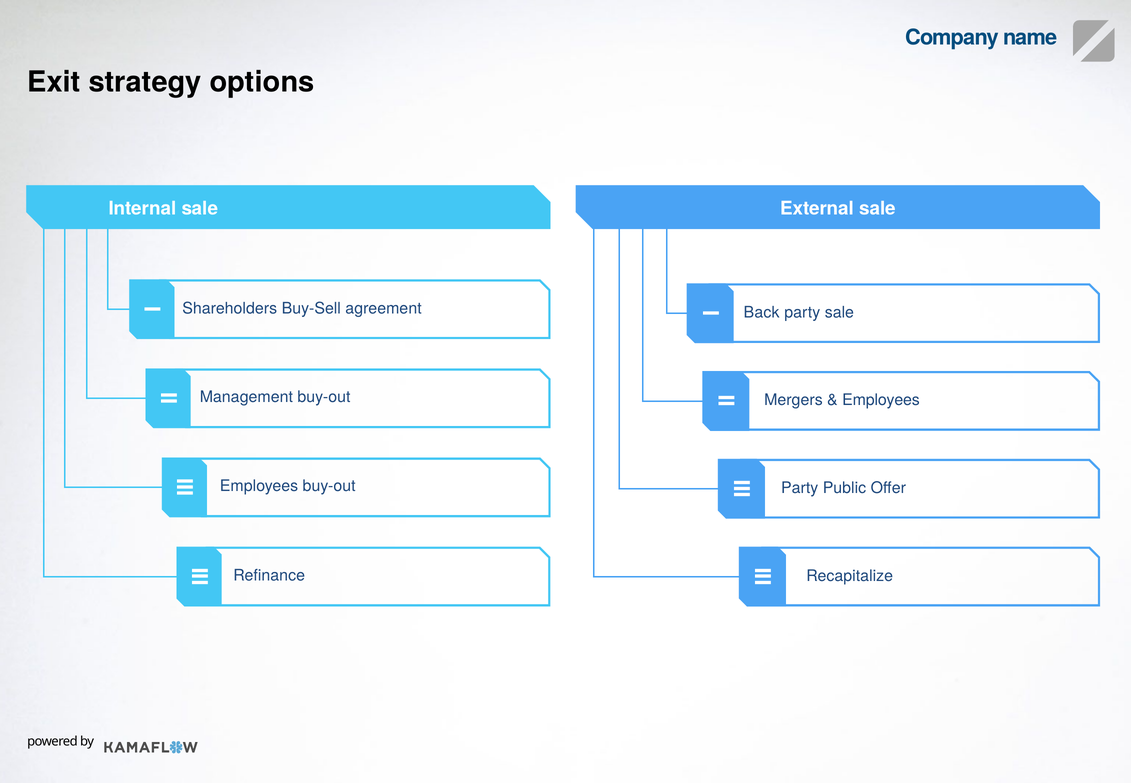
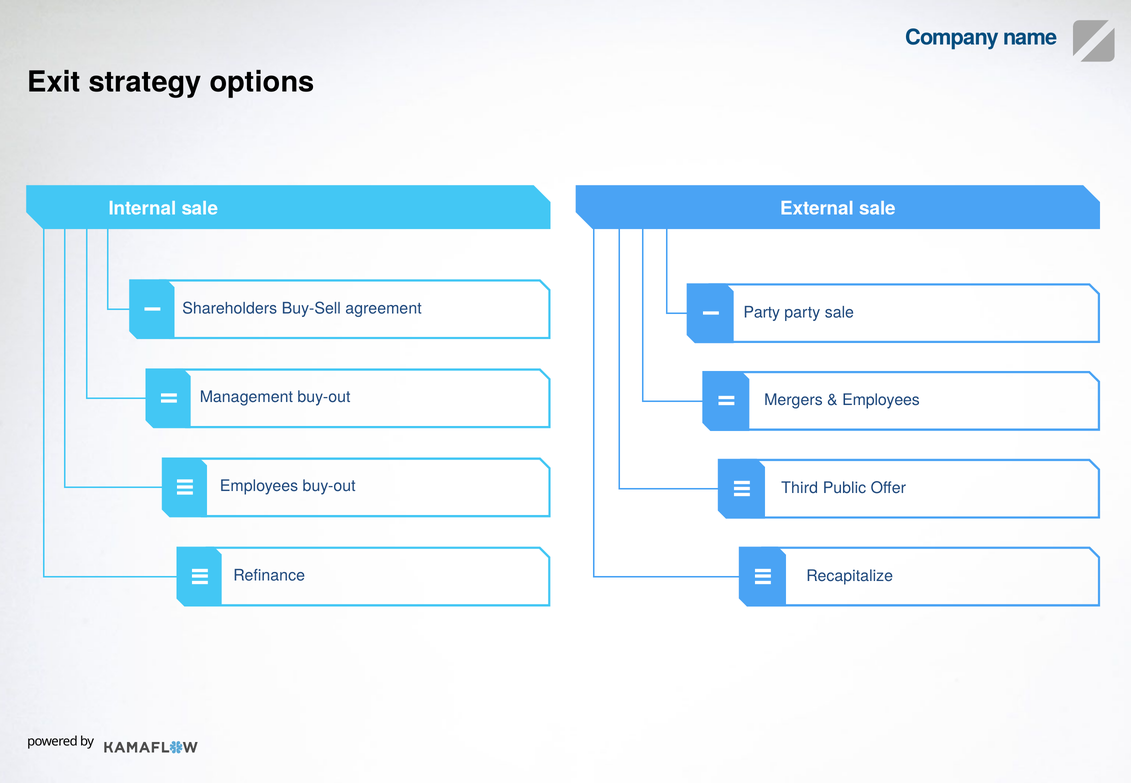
Back: Back -> Party (762, 312)
Party: Party -> Third (800, 488)
